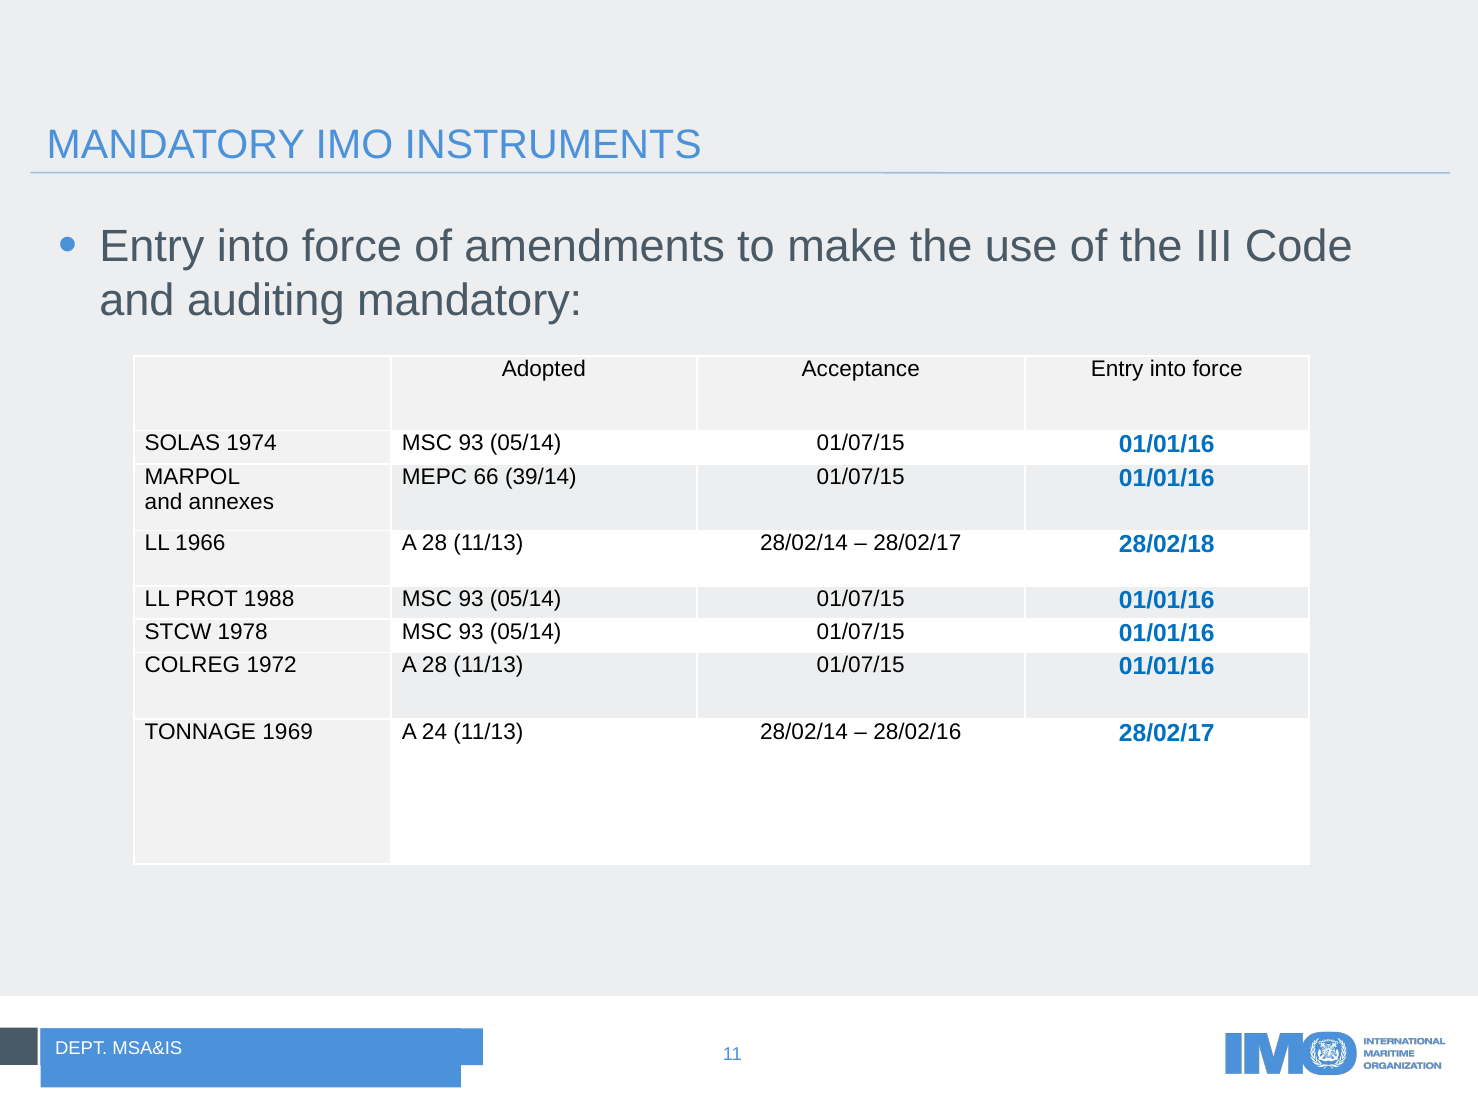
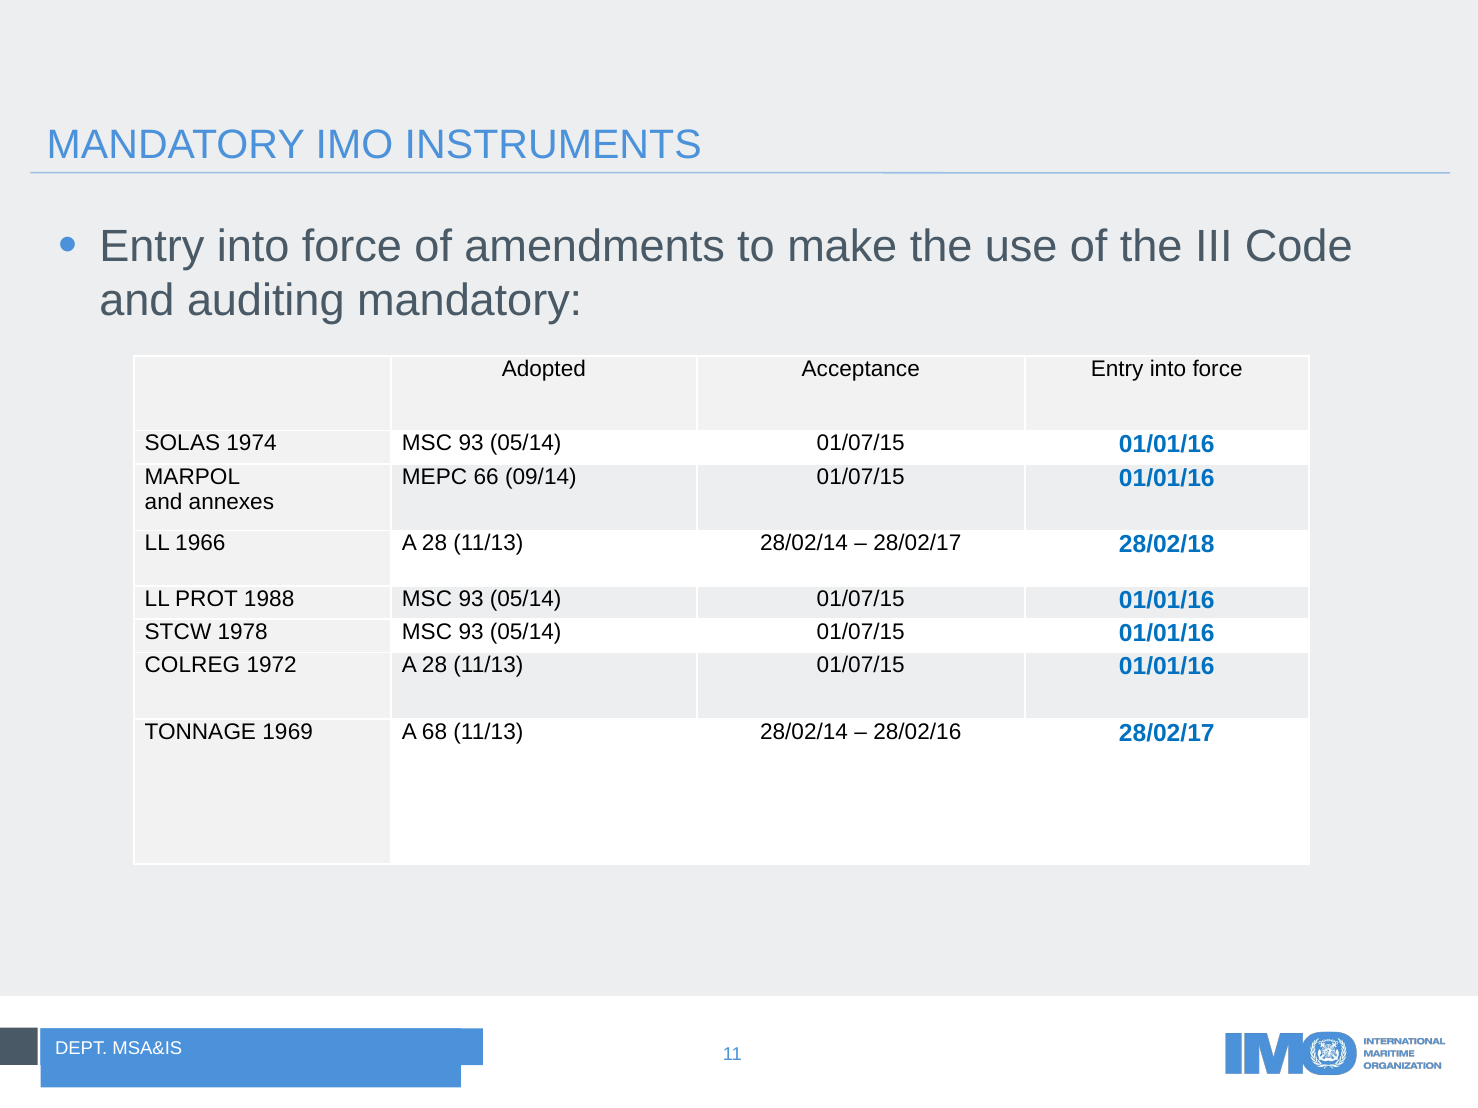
39/14: 39/14 -> 09/14 (541, 477)
24: 24 -> 68 (434, 733)
